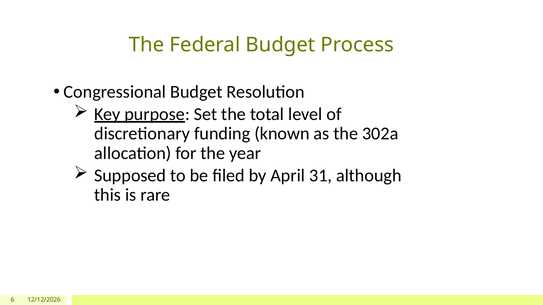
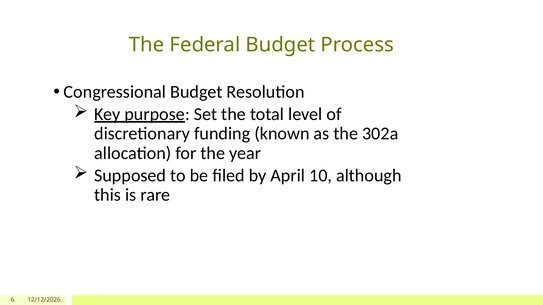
31: 31 -> 10 (321, 176)
